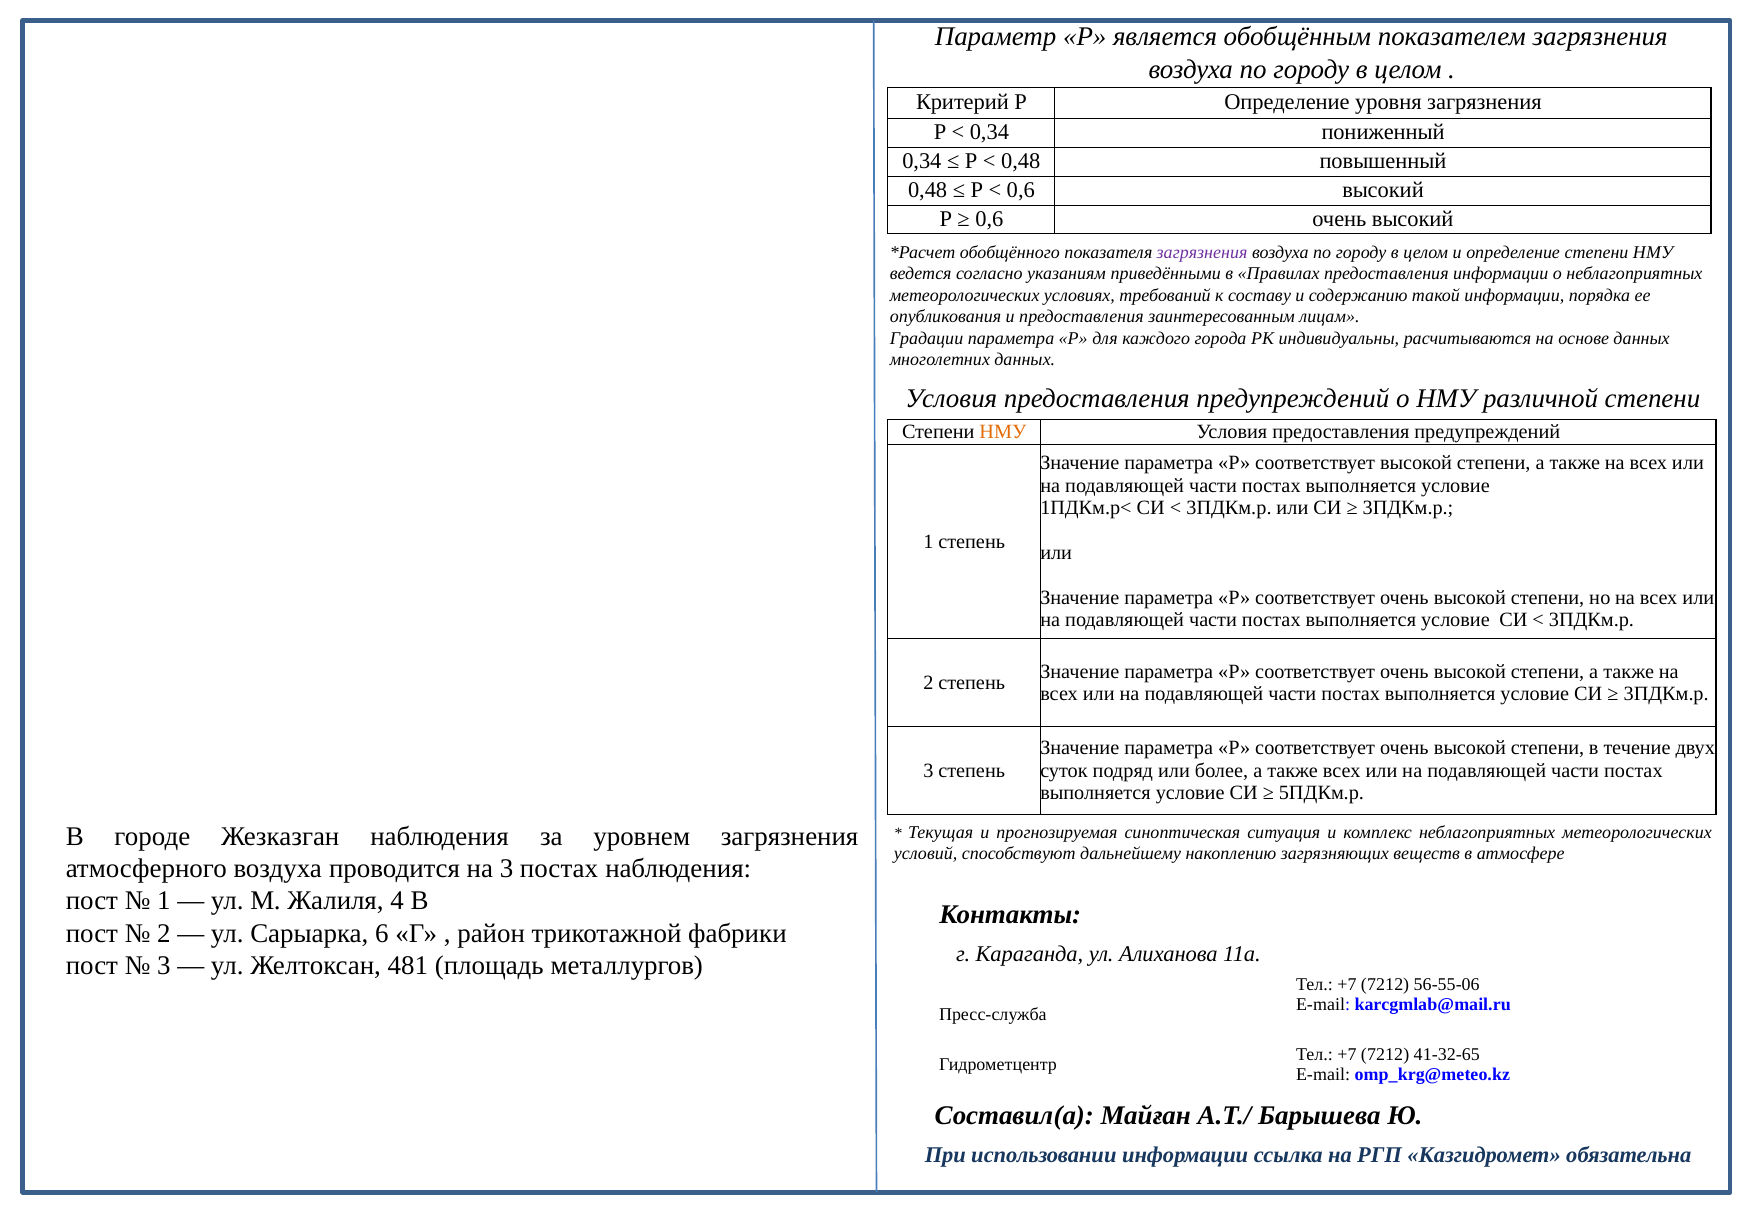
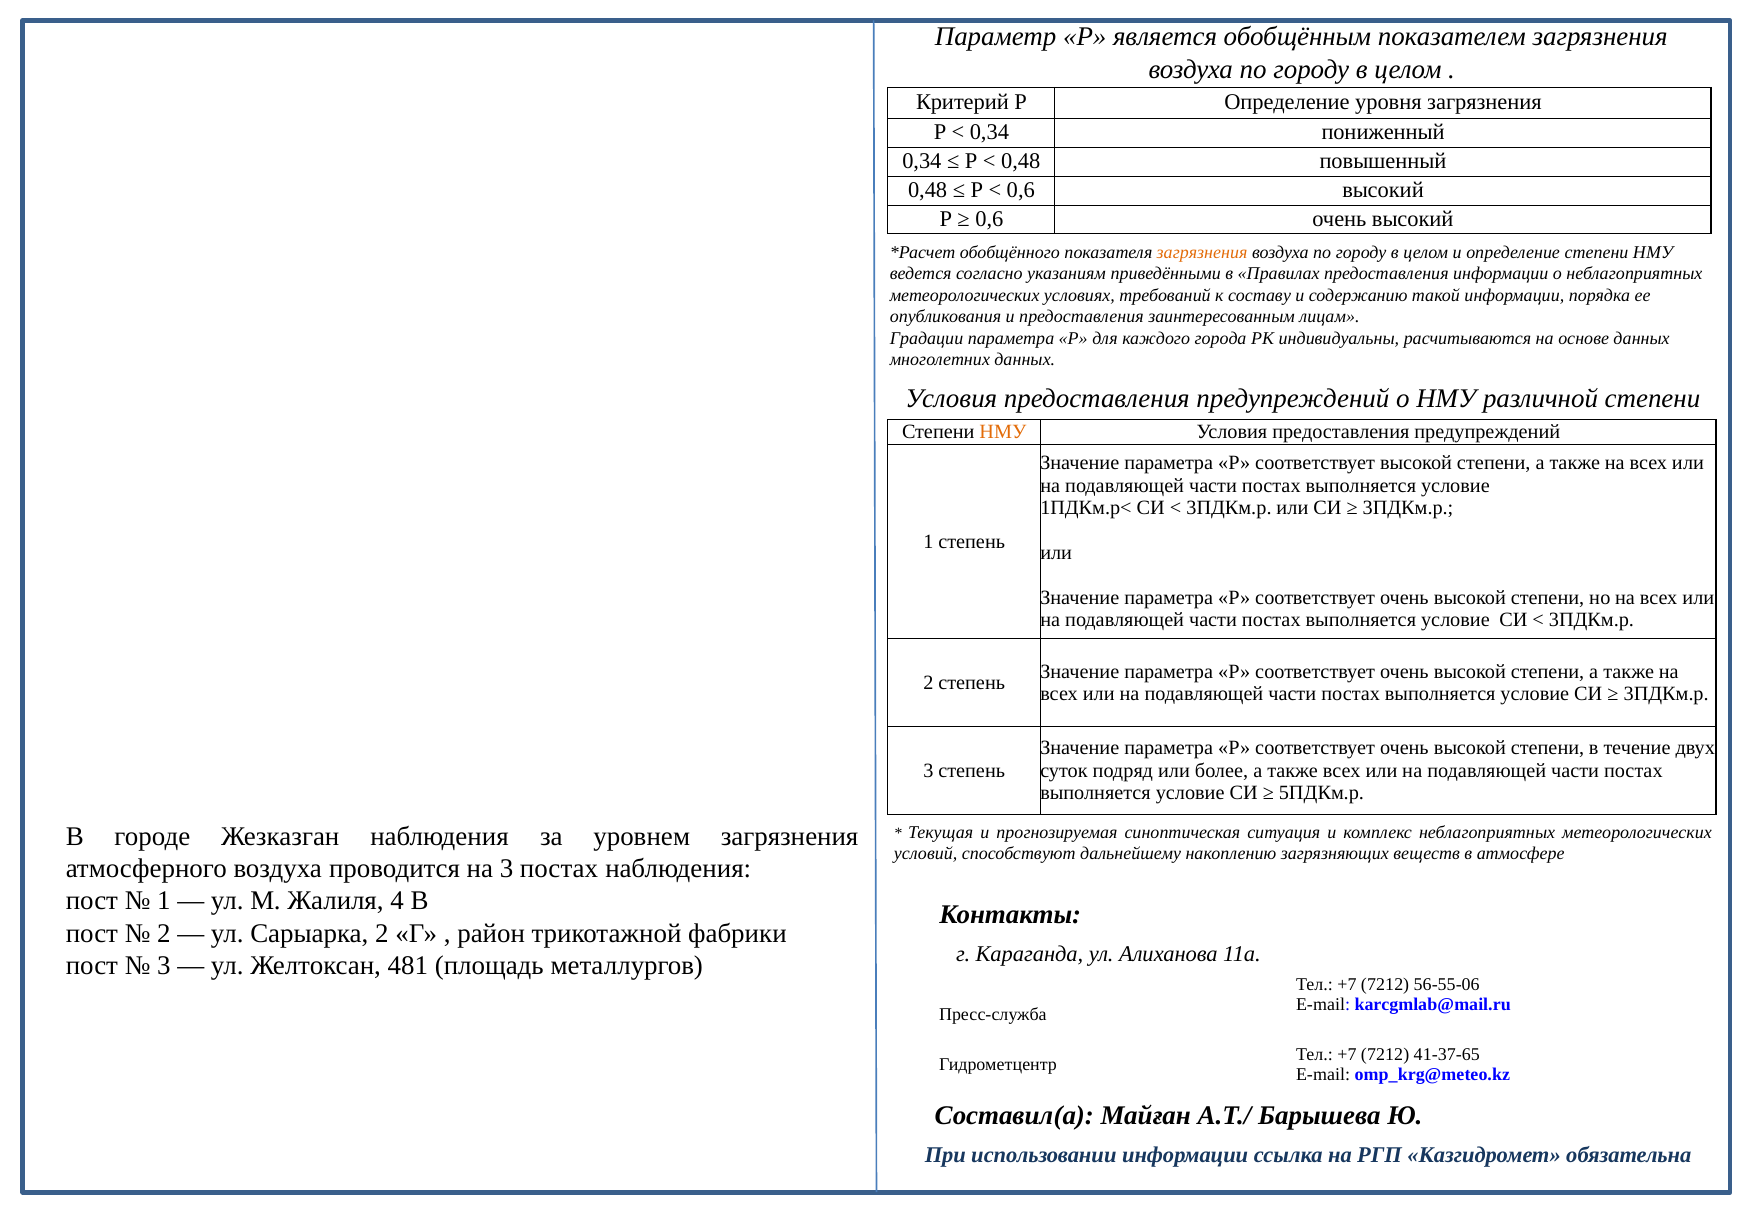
загрязнения colour: purple -> orange (1202, 252)
Сарыарка 6: 6 -> 2 (382, 934)
41-32-65: 41-32-65 -> 41-37-65 (1447, 1056)
